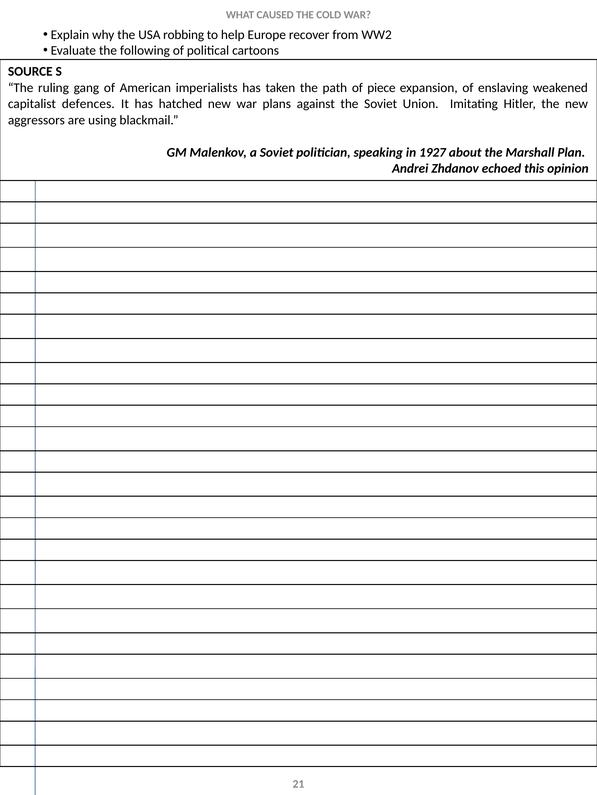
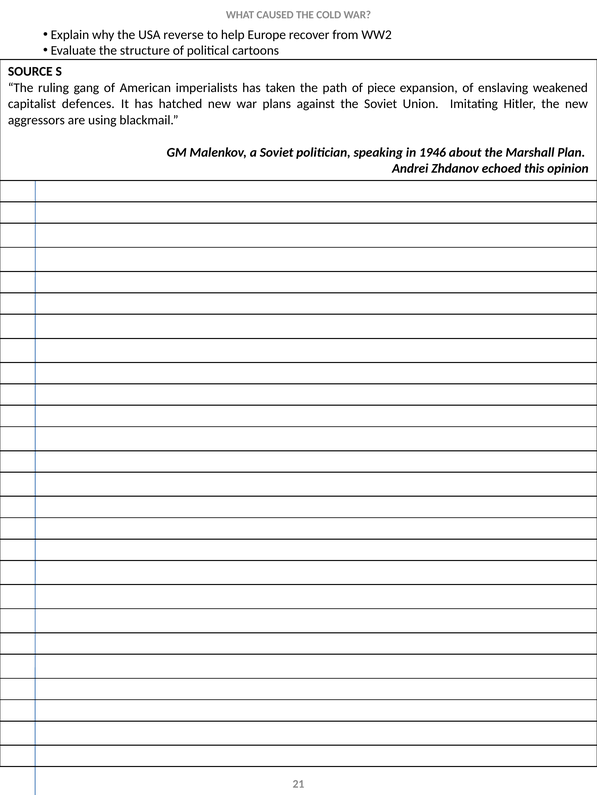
robbing: robbing -> reverse (184, 35)
following: following -> structure (145, 51)
1927: 1927 -> 1946 (433, 153)
